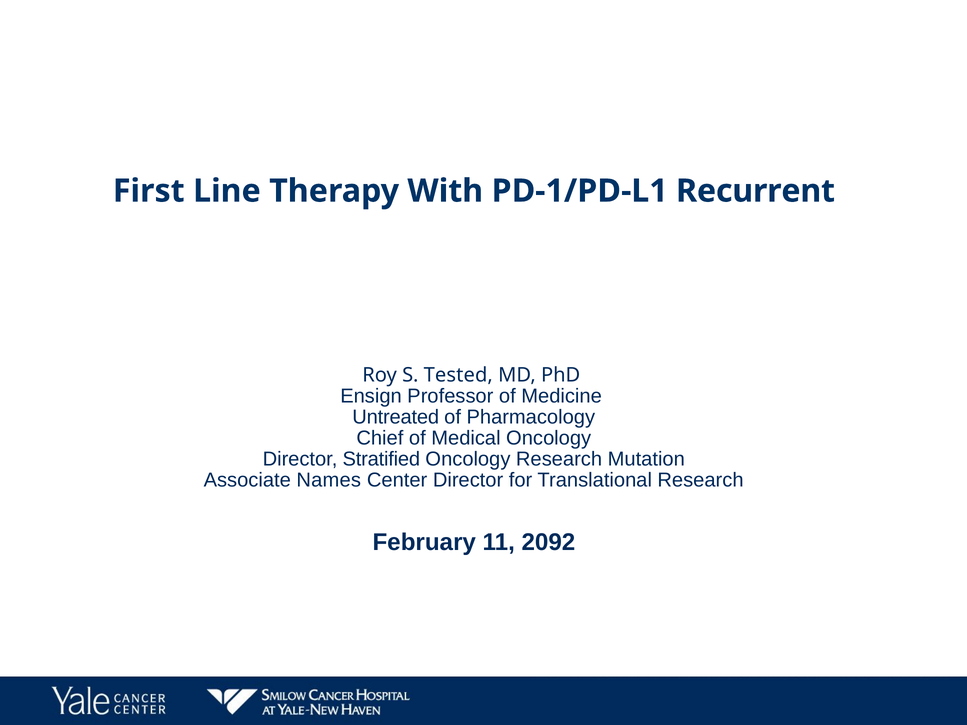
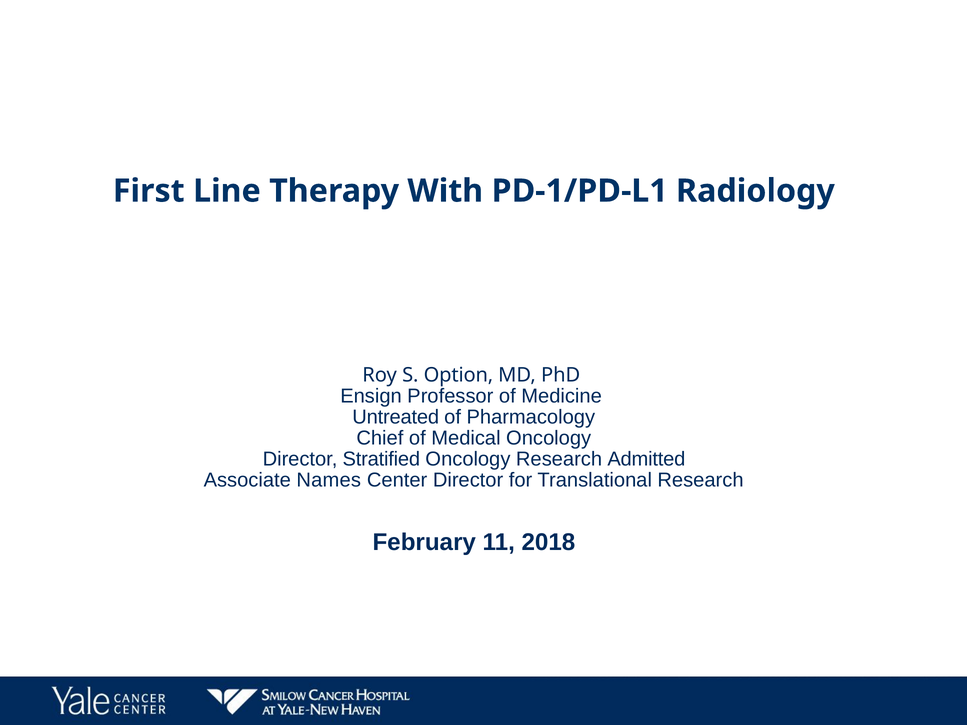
Recurrent: Recurrent -> Radiology (755, 191)
Tested: Tested -> Option (458, 375)
Mutation: Mutation -> Admitted (646, 459)
2092: 2092 -> 2018 (548, 542)
